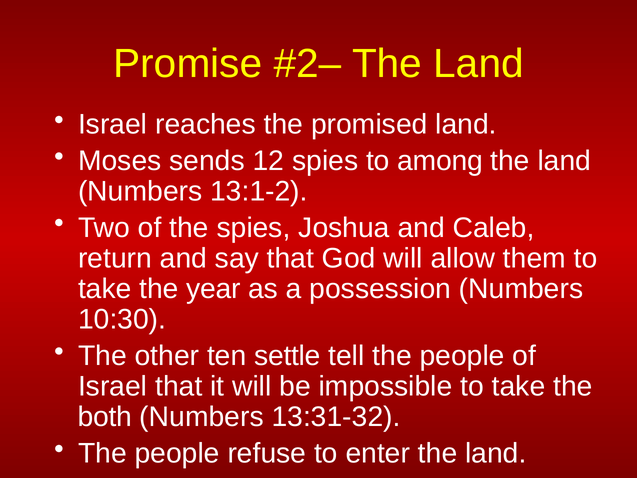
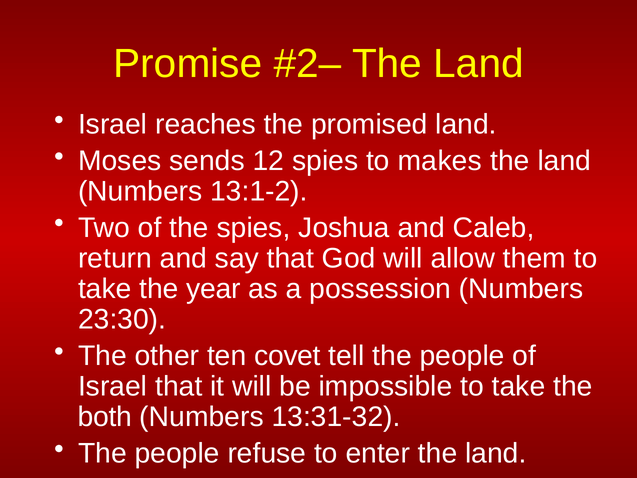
among: among -> makes (440, 161)
10:30: 10:30 -> 23:30 (122, 319)
settle: settle -> covet (288, 356)
